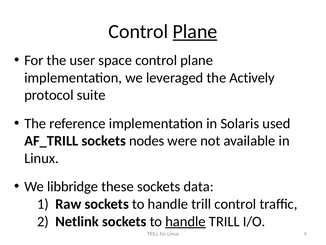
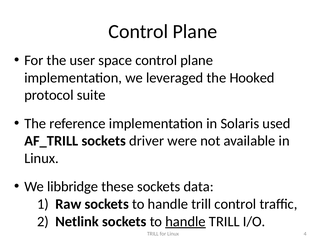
Plane underline: present -> none (195, 32)
Actively: Actively -> Hooked (252, 78)
nodes: nodes -> driver (147, 141)
